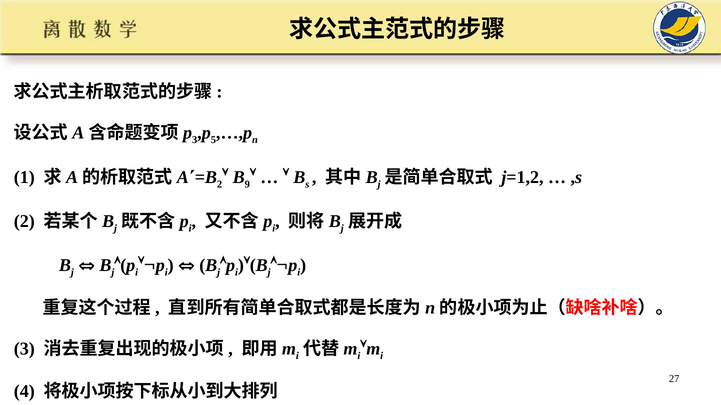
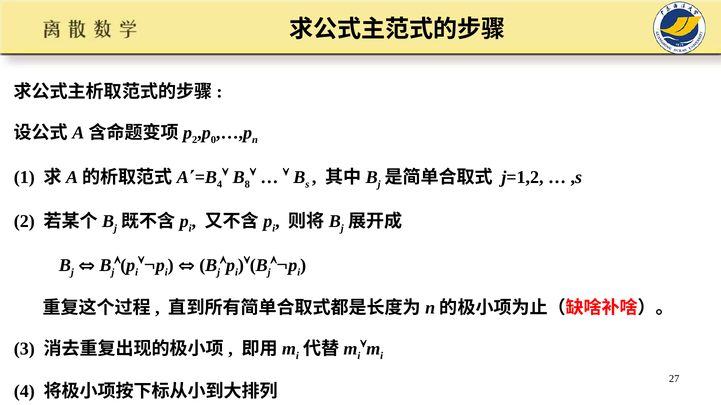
3: 3 -> 2 (195, 140)
5: 5 -> 0 (213, 140)
2: 2 -> 4 (220, 184)
9: 9 -> 8 (247, 184)
